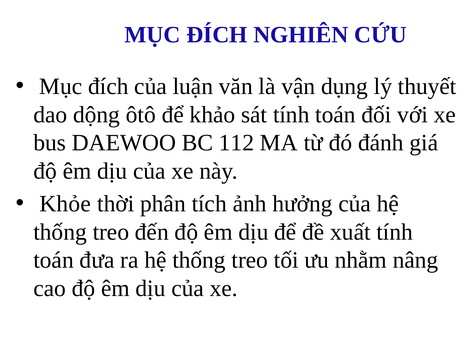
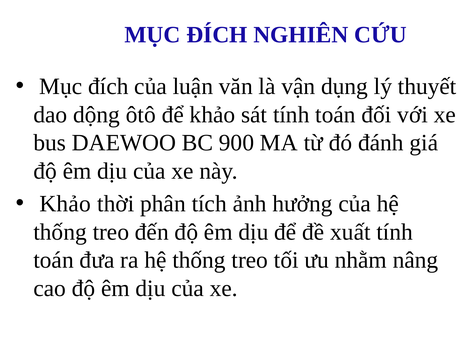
112: 112 -> 900 (236, 143)
Khỏe: Khỏe -> Khảo (65, 204)
